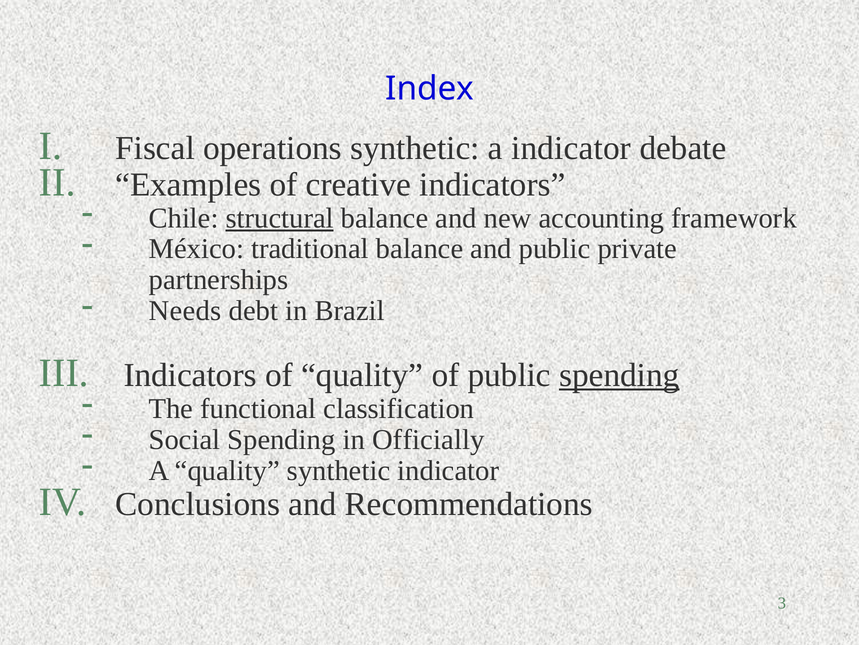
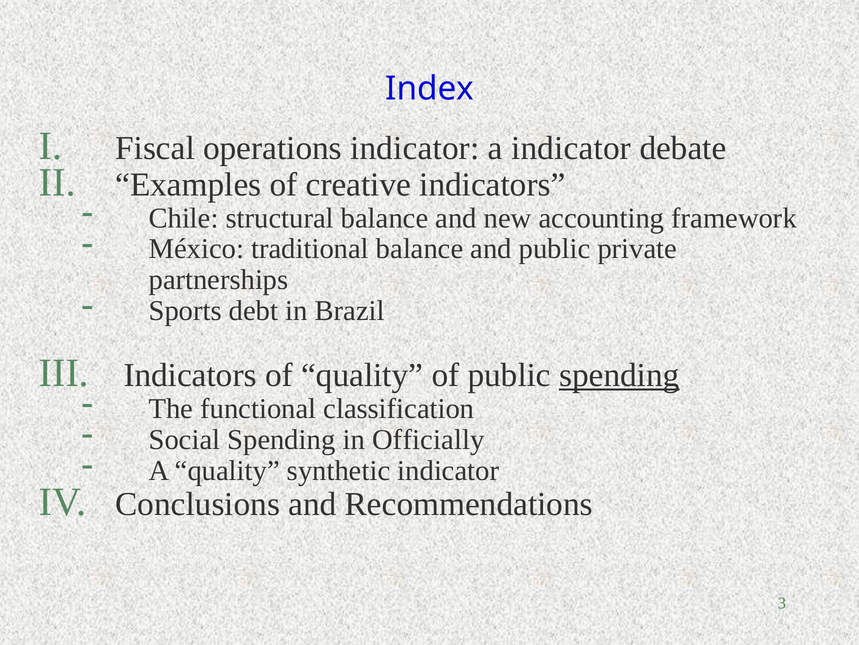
operations synthetic: synthetic -> indicator (415, 148)
structural underline: present -> none (280, 218)
Needs: Needs -> Sports (185, 311)
